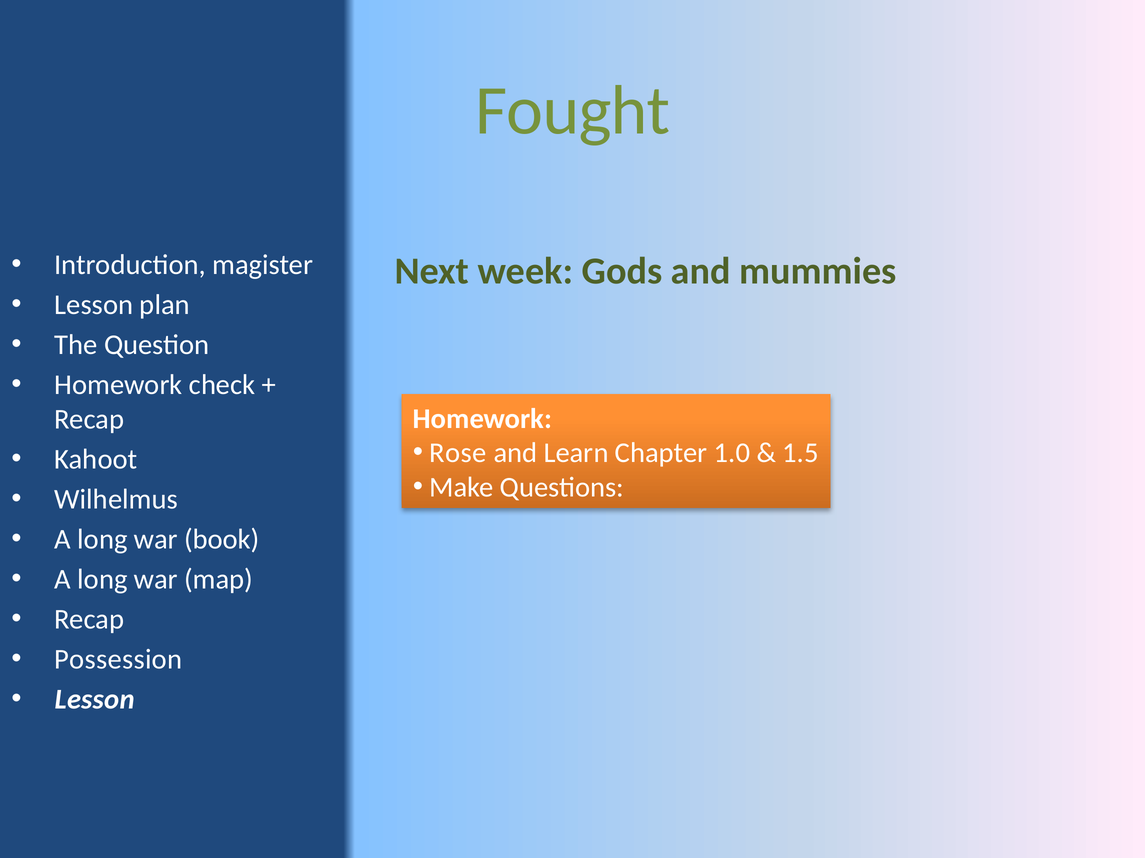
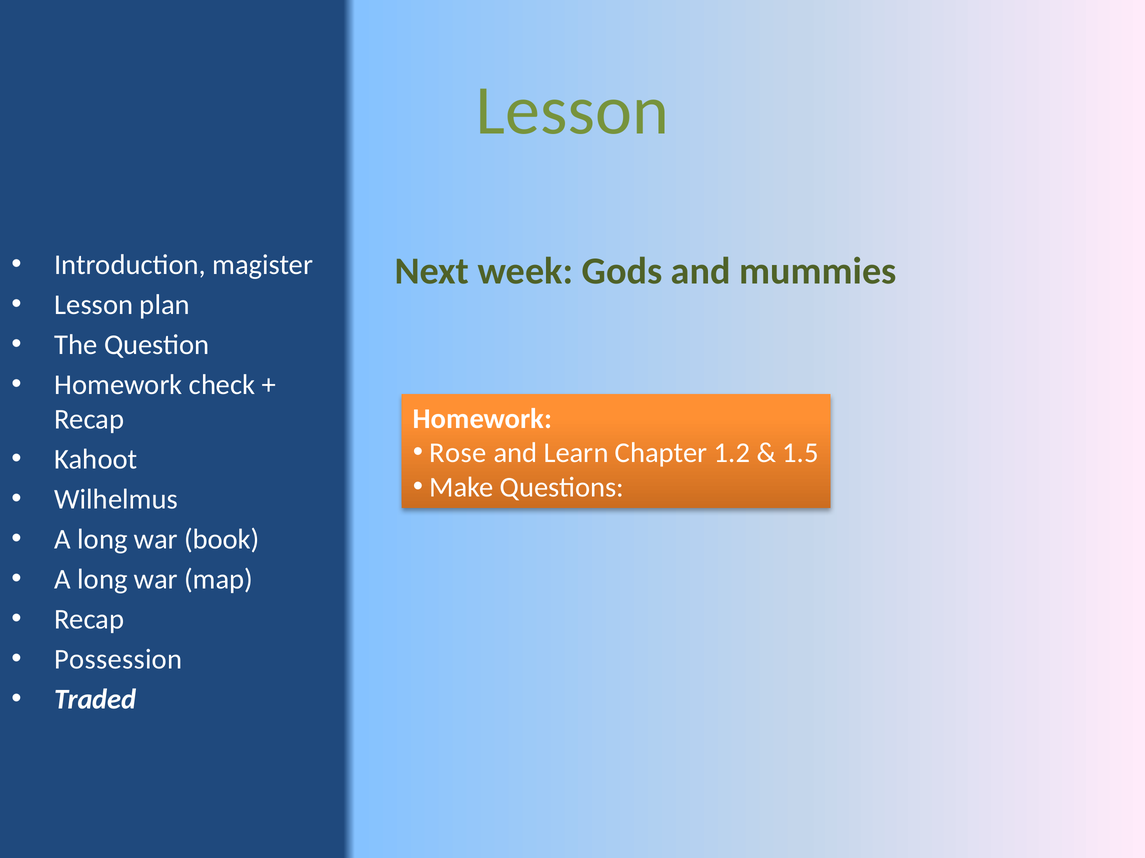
Fought: Fought -> Lesson (572, 111)
1.0: 1.0 -> 1.2 (732, 453)
Lesson: Lesson -> Traded (95, 700)
